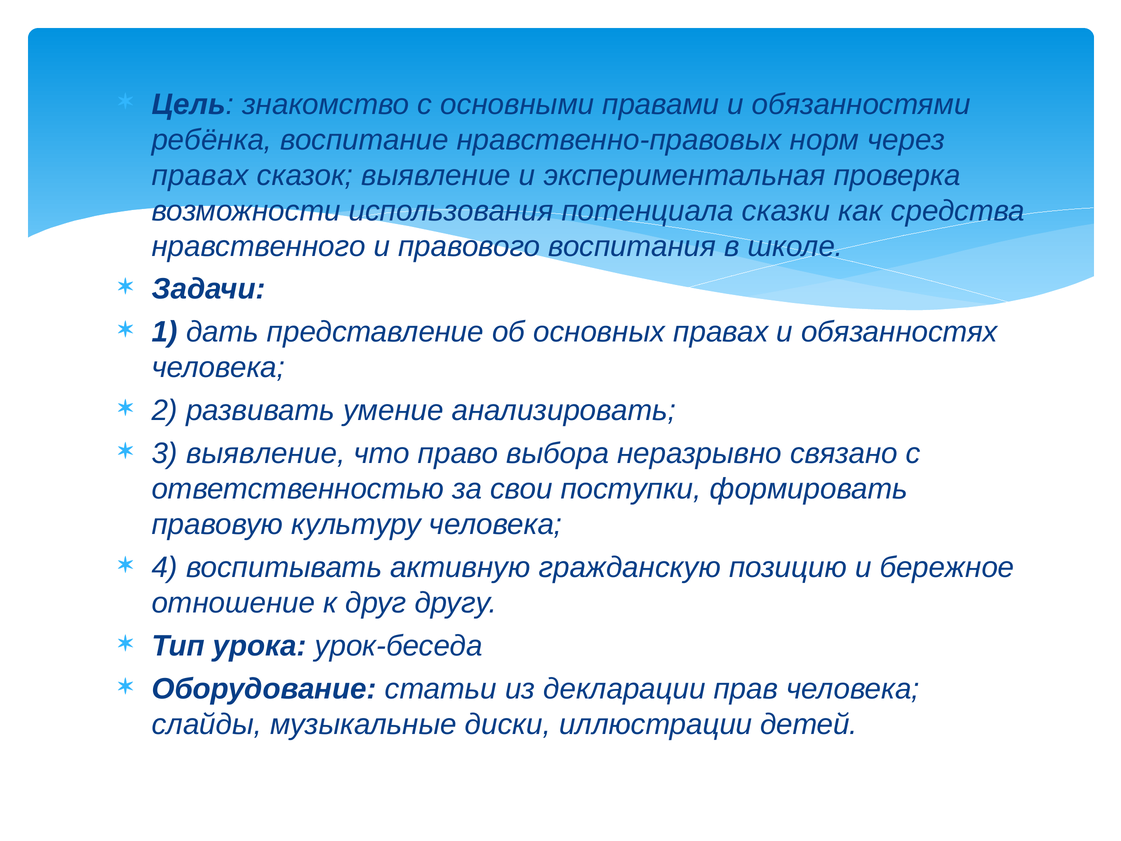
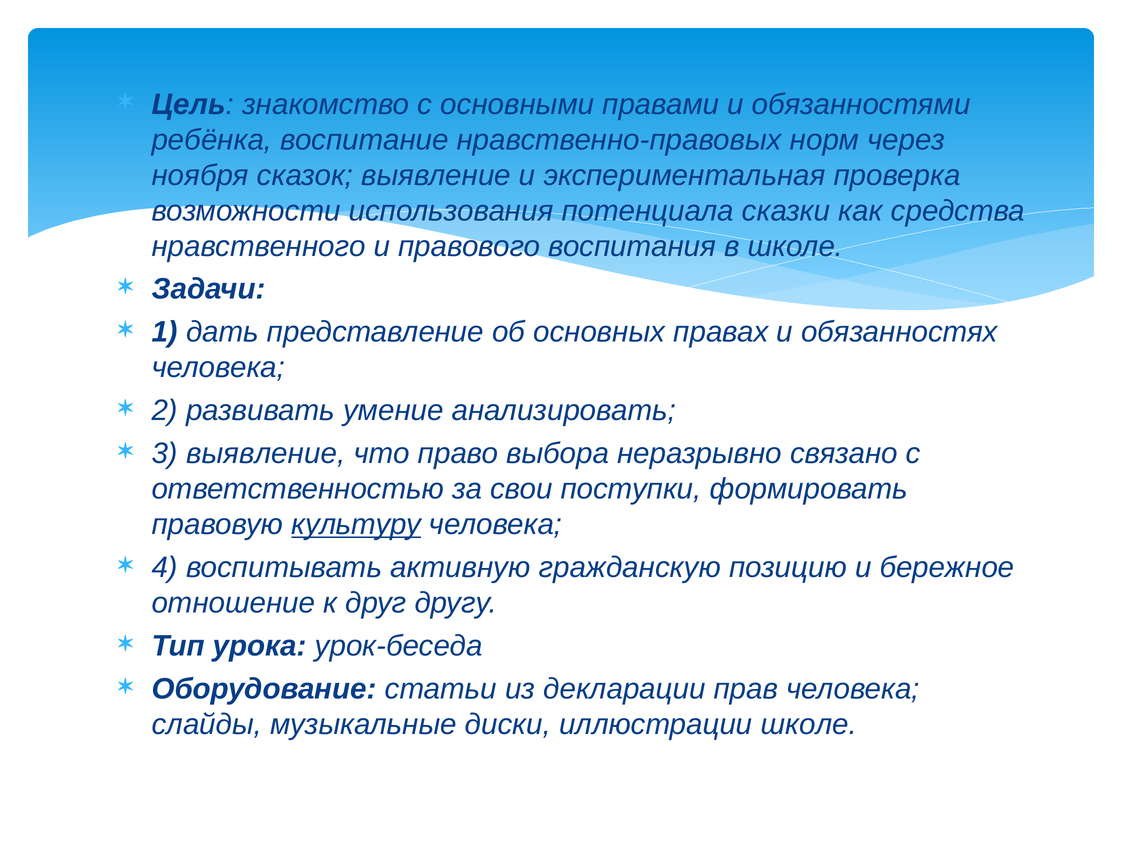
правах: правах -> ноября (200, 175)
культуру underline: none -> present (356, 524)
иллюстрации детей: детей -> школе (809, 724)
